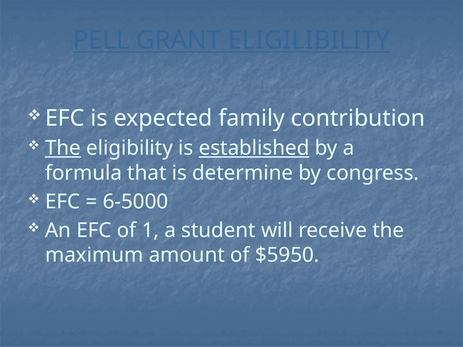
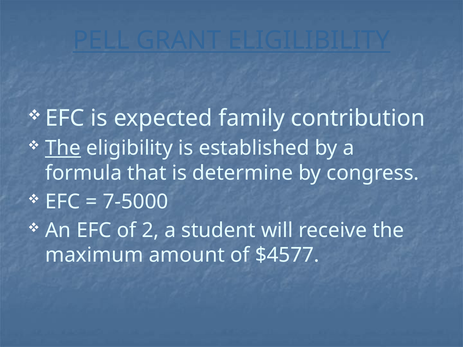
established underline: present -> none (254, 148)
6-5000: 6-5000 -> 7-5000 (135, 202)
1: 1 -> 2 (150, 231)
$5950: $5950 -> $4577 (287, 255)
